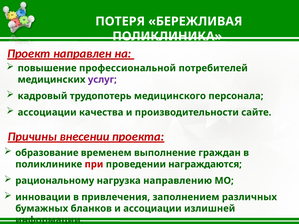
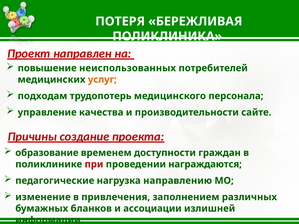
профессиональной: профессиональной -> неиспользованных (128, 68)
услуг colour: purple -> orange (102, 80)
кадровый: кадровый -> подходам (42, 96)
ассоциации: ассоциации -> управление (47, 113)
внесении: внесении -> создание (84, 137)
выполнение: выполнение -> доступности (165, 153)
рациональному: рациональному -> педагогические (55, 181)
инновации: инновации -> изменение (43, 197)
